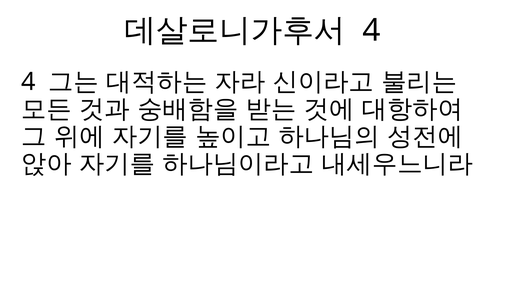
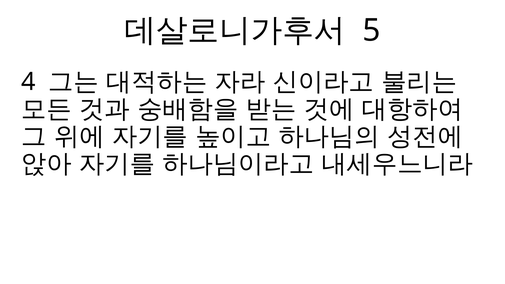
4: 4 -> 5 (371, 30)
